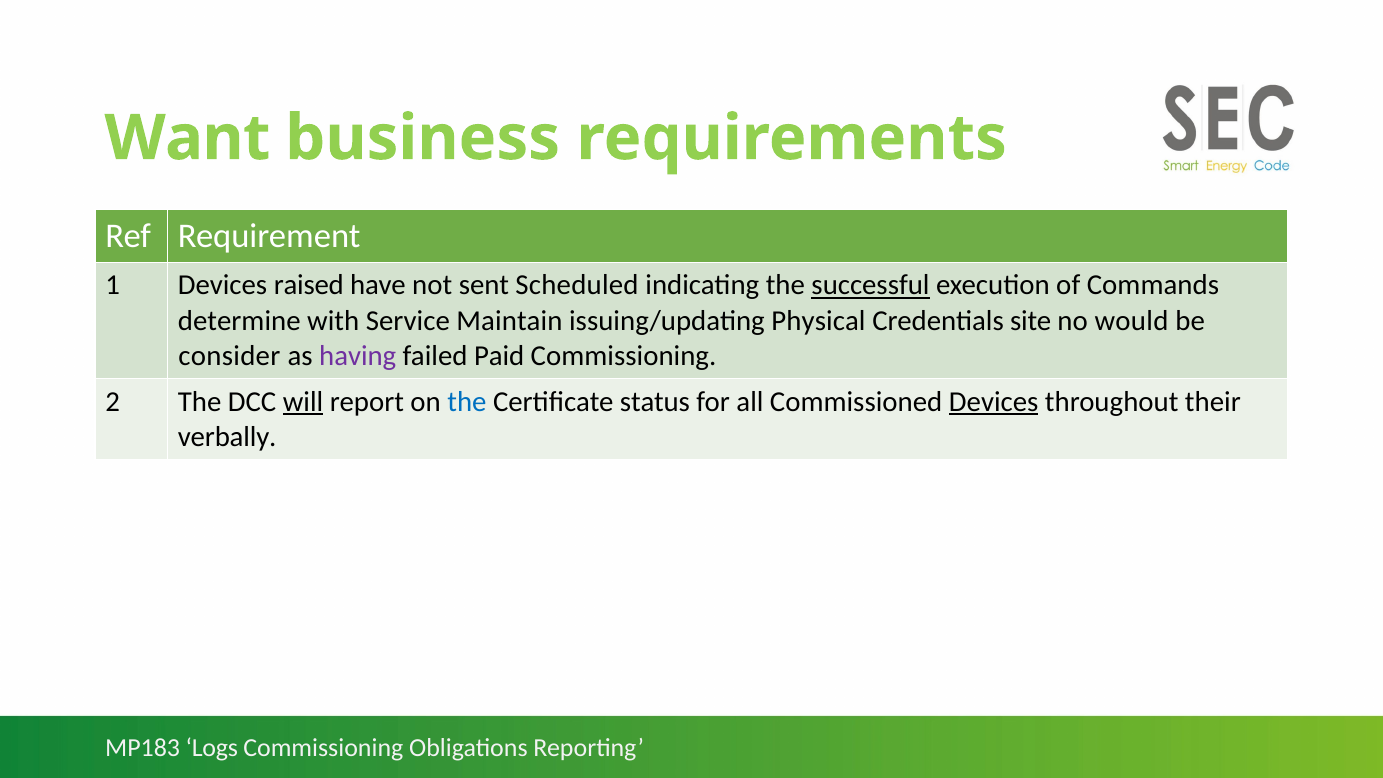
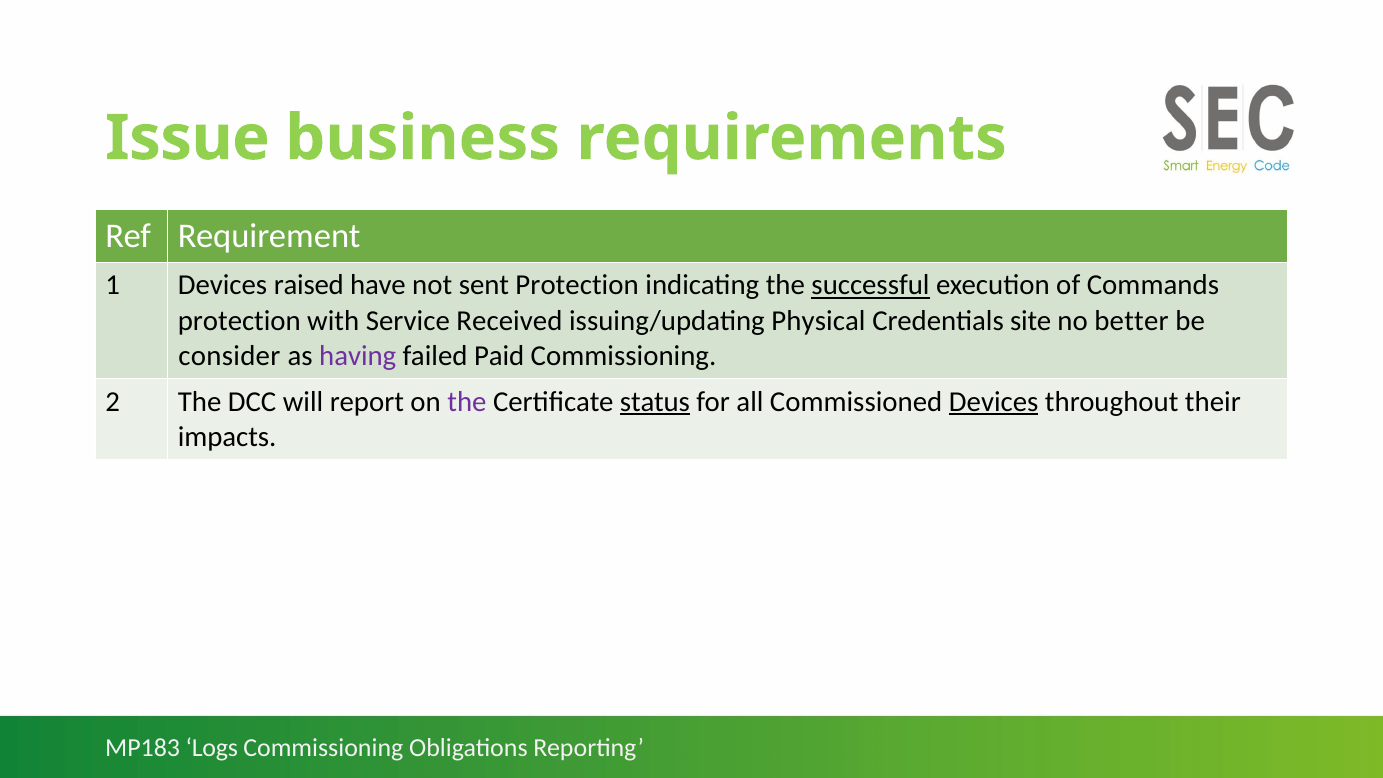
Want: Want -> Issue (187, 138)
sent Scheduled: Scheduled -> Protection (577, 285)
determine: determine -> protection (239, 321)
Maintain: Maintain -> Received (509, 321)
would: would -> better (1132, 321)
will underline: present -> none (303, 402)
the colour: blue -> purple (467, 402)
status underline: none -> present (655, 402)
verbally: verbally -> impacts (227, 437)
